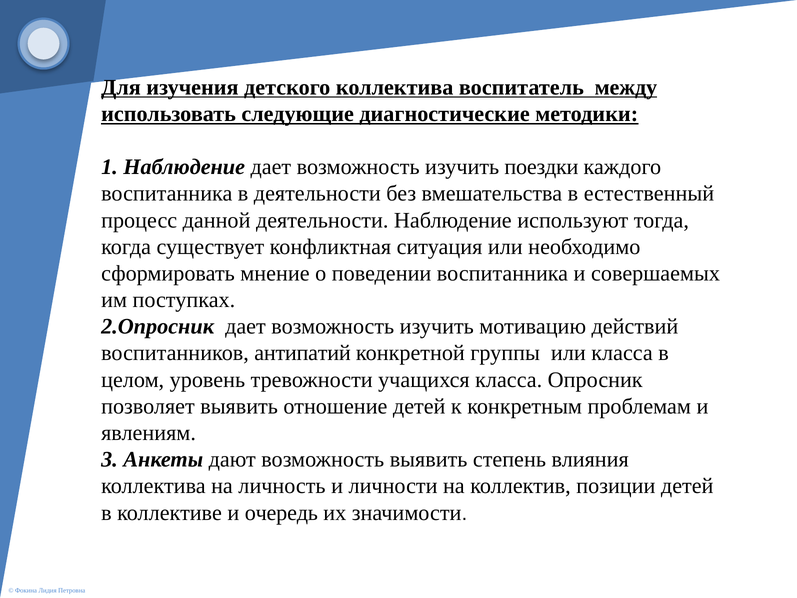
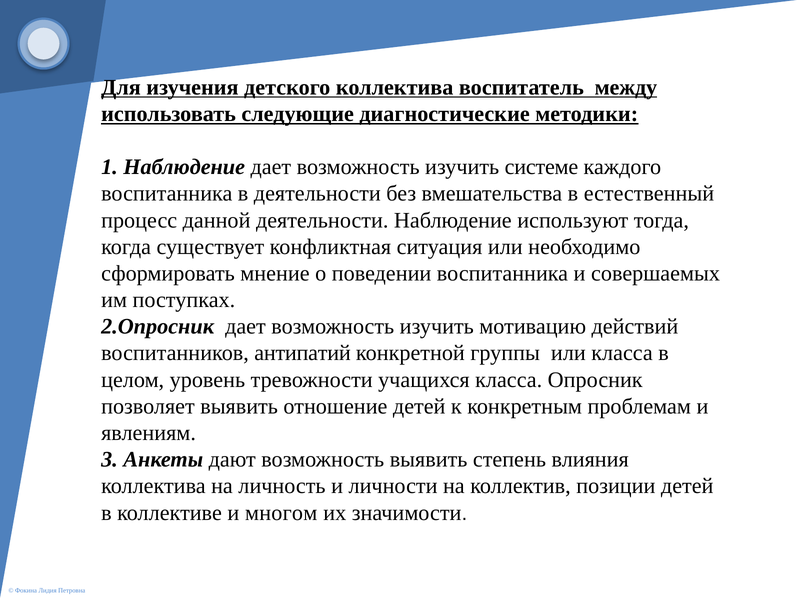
поездки: поездки -> системе (541, 167)
очередь: очередь -> многом (281, 512)
